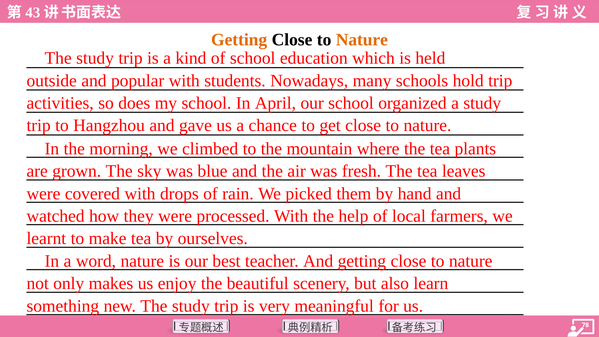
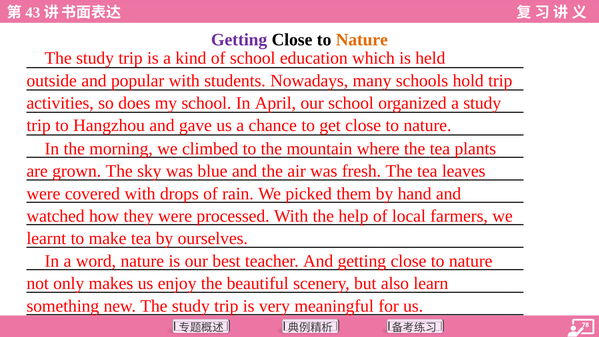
Getting colour: orange -> purple (239, 40)
